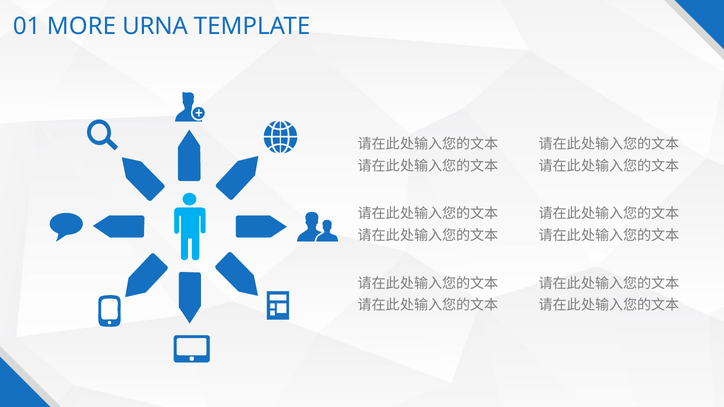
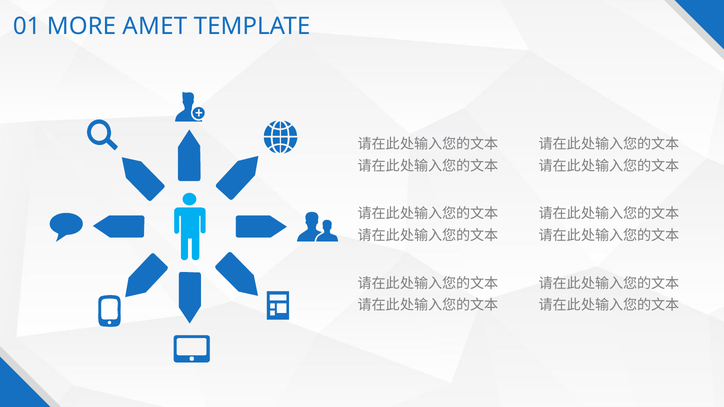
URNA: URNA -> AMET (155, 26)
